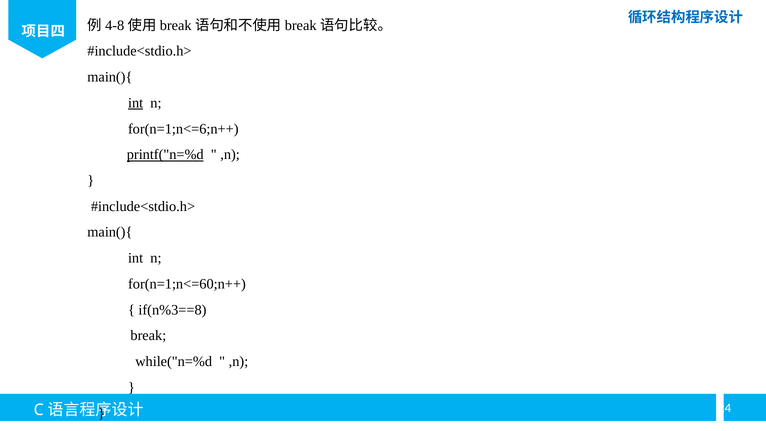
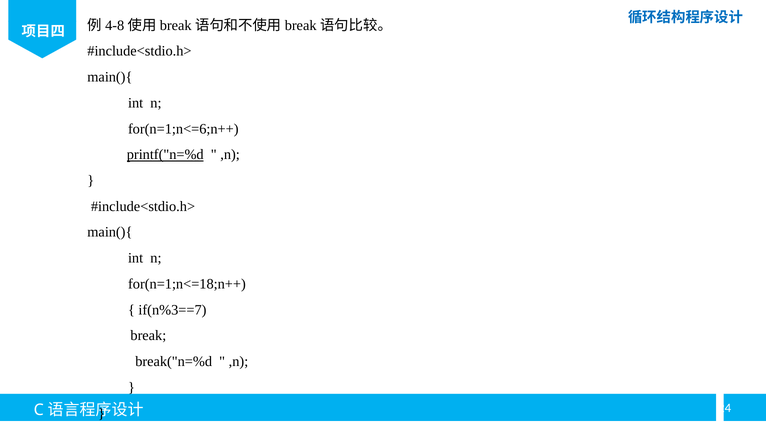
int underline: present -> none (136, 103)
for(n=1;n<=60;n++: for(n=1;n<=60;n++ -> for(n=1;n<=18;n++ (187, 284)
if(n%3==8: if(n%3==8 -> if(n%3==7 (172, 310)
while("n=%d: while("n=%d -> break("n=%d (174, 361)
